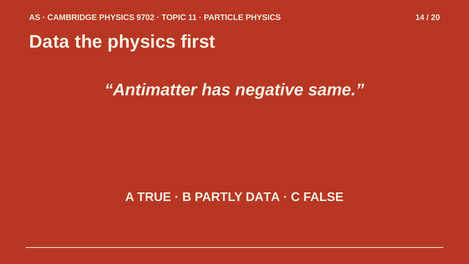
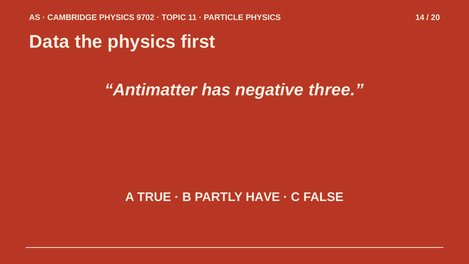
same: same -> three (336, 90)
PARTLY DATA: DATA -> HAVE (263, 197)
